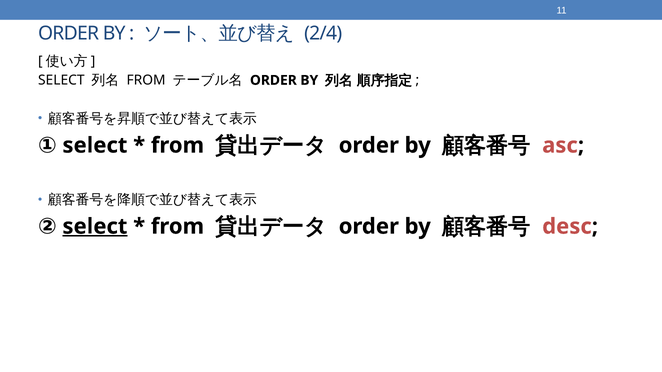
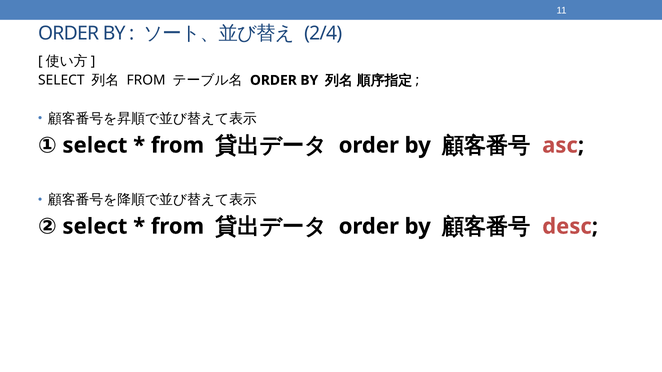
select underline: present -> none (95, 227)
